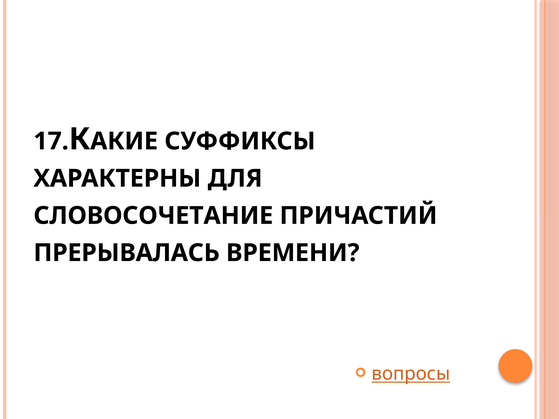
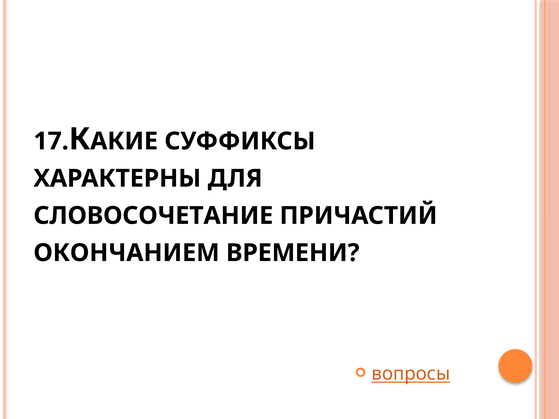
ПРЕРЫВАЛАСЬ: ПРЕРЫВАЛАСЬ -> ОКОНЧАНИЕМ (127, 253)
